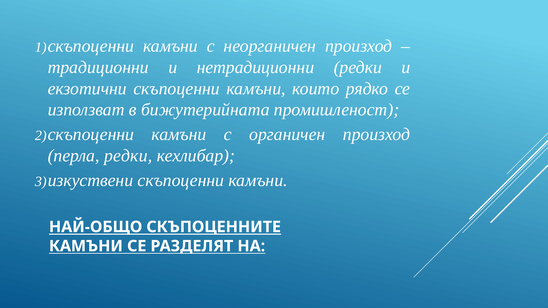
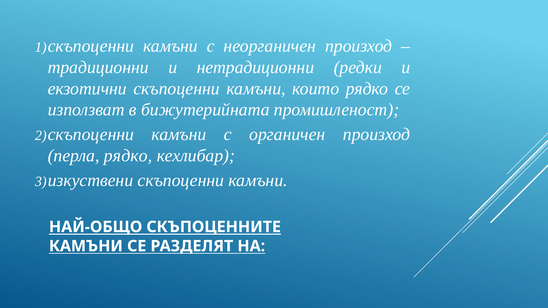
перла редки: редки -> рядко (128, 156)
